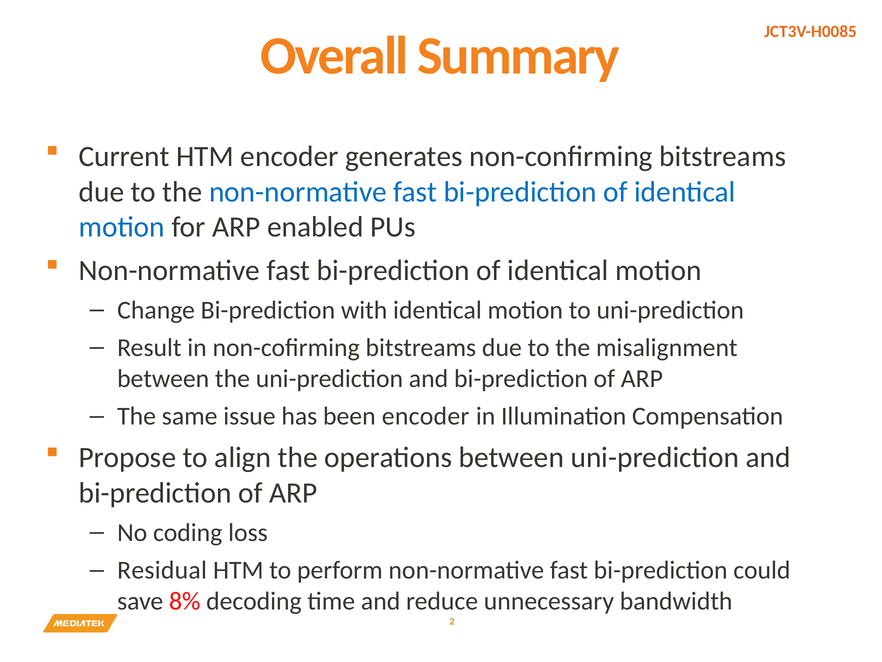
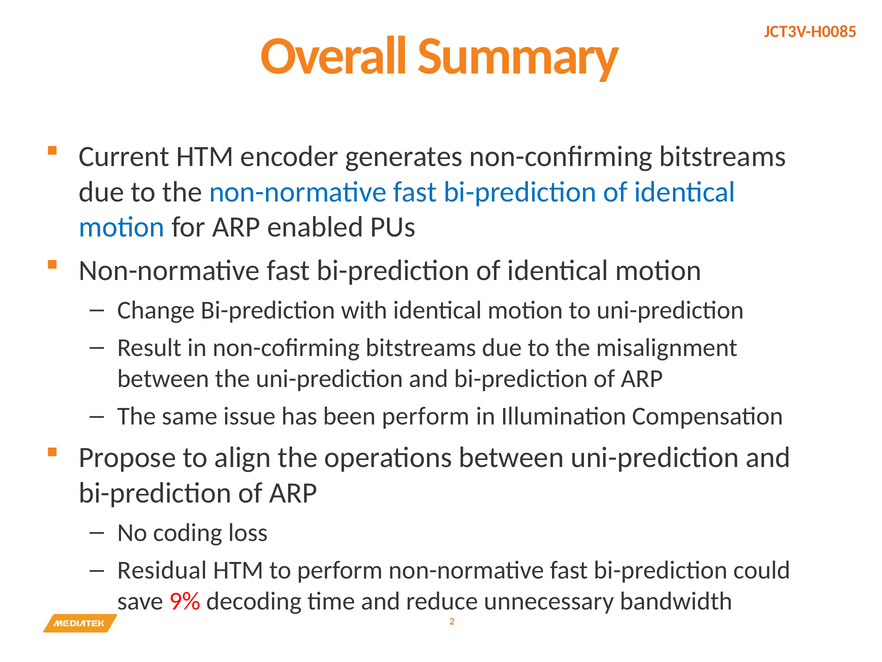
been encoder: encoder -> perform (426, 416)
8%: 8% -> 9% (185, 601)
